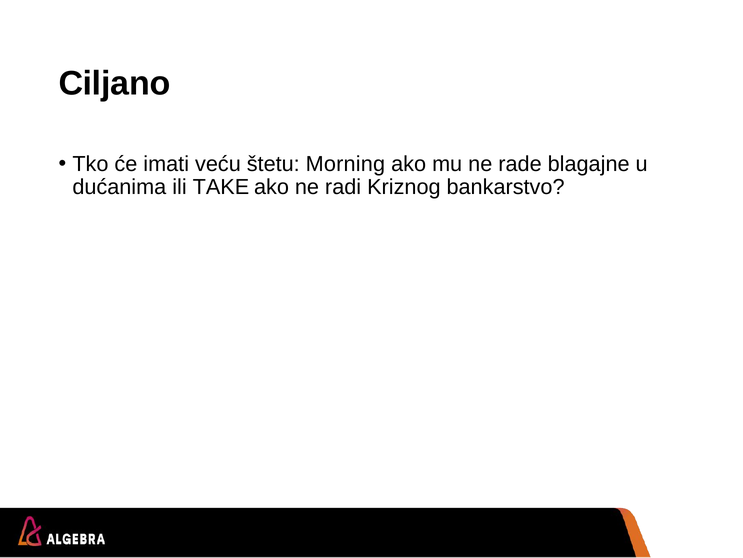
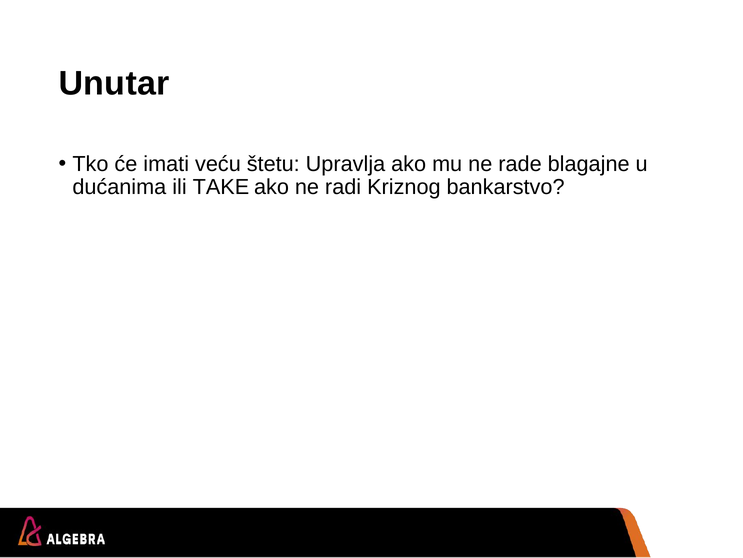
Ciljano: Ciljano -> Unutar (114, 83)
Morning: Morning -> Upravlja (345, 164)
